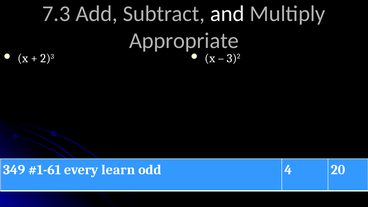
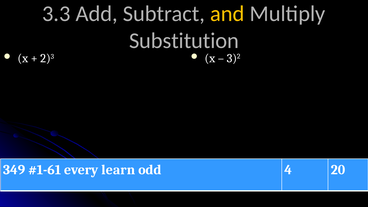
7.3: 7.3 -> 3.3 (56, 14)
and colour: white -> yellow (227, 14)
Appropriate: Appropriate -> Substitution (184, 41)
